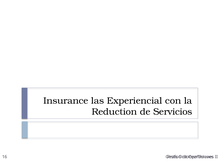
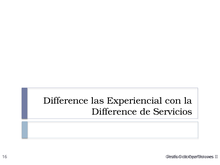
Insurance: Insurance -> Difference (66, 101)
Reduction: Reduction -> Difference (114, 112)
